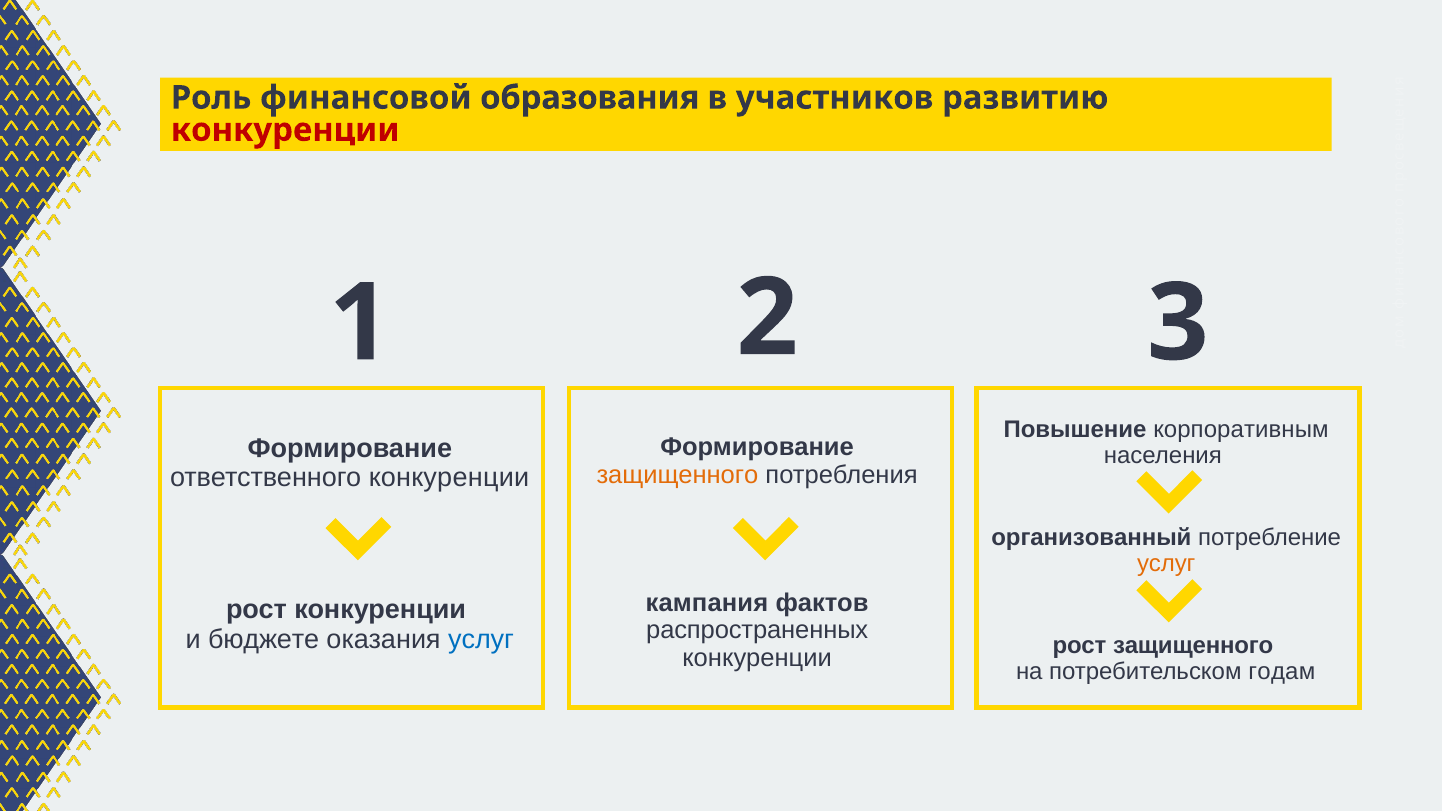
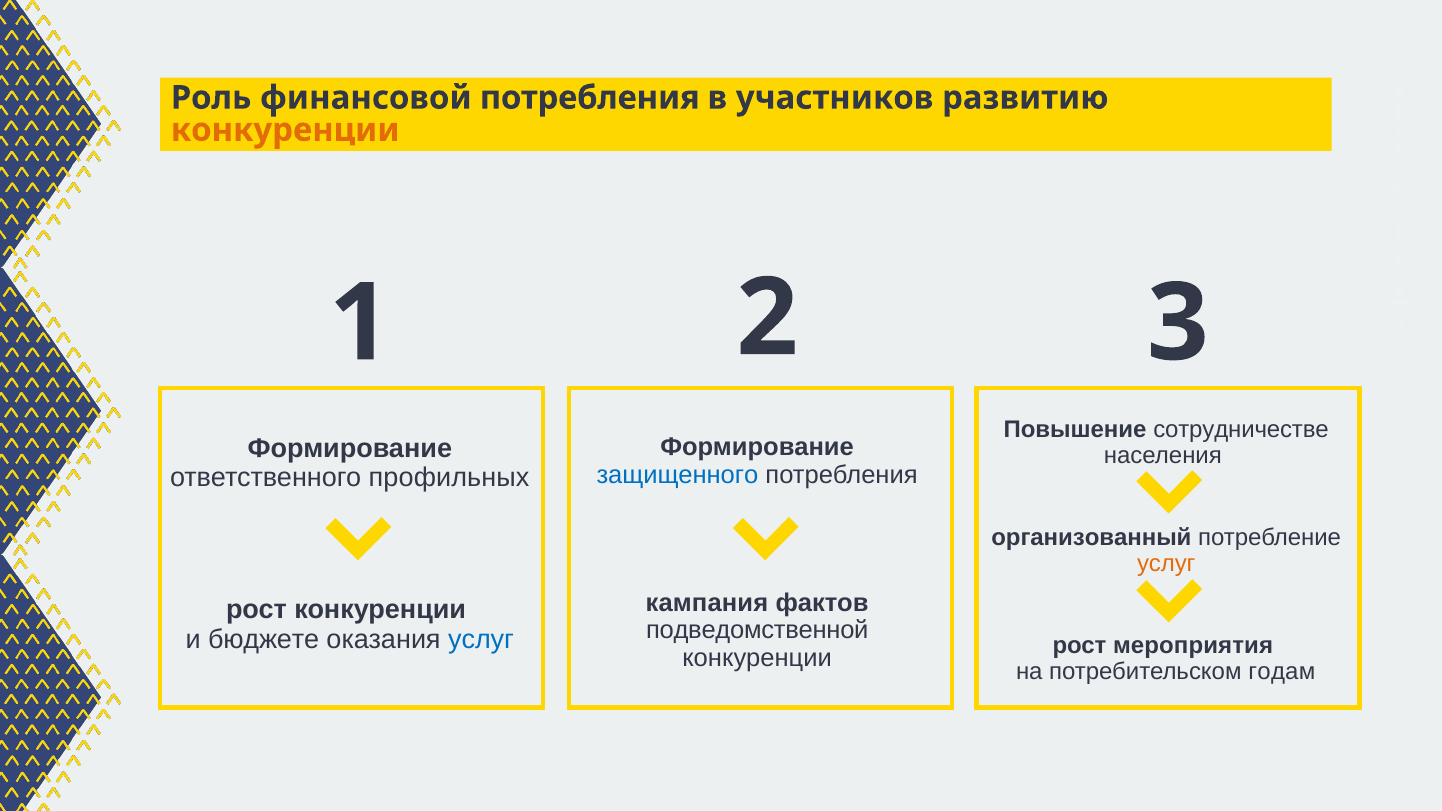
финансовой образования: образования -> потребления (590, 98)
конкуренции colour: red -> orange (285, 130)
корпоративным: корпоративным -> сотрудничестве (1241, 430)
защищенного colour: orange -> blue (677, 475)
ответственного конкуренции: конкуренции -> профильных (449, 477)
распространенных: распространенных -> подведомственной (757, 630)
рост защищенного: защищенного -> мероприятия (1193, 645)
